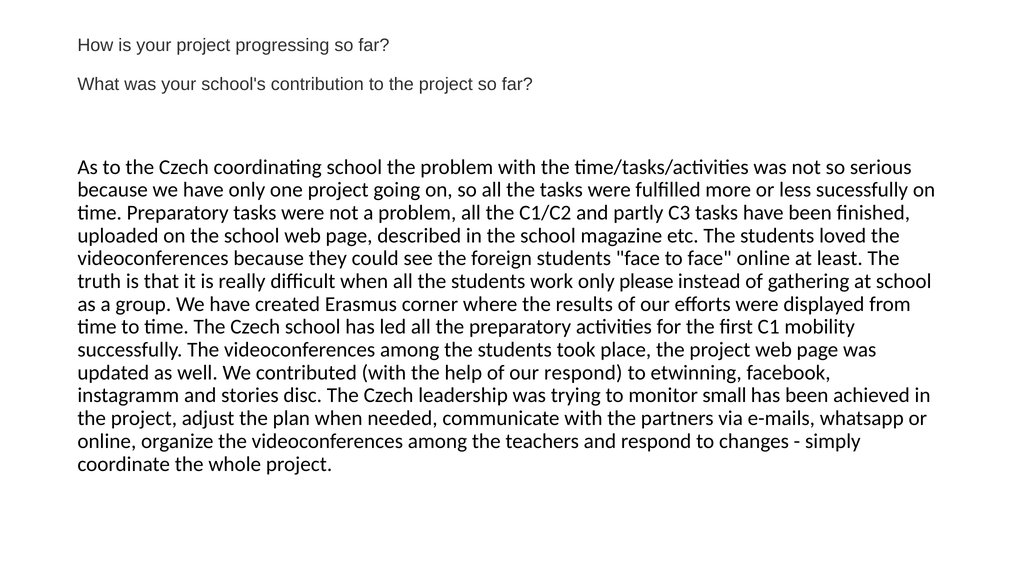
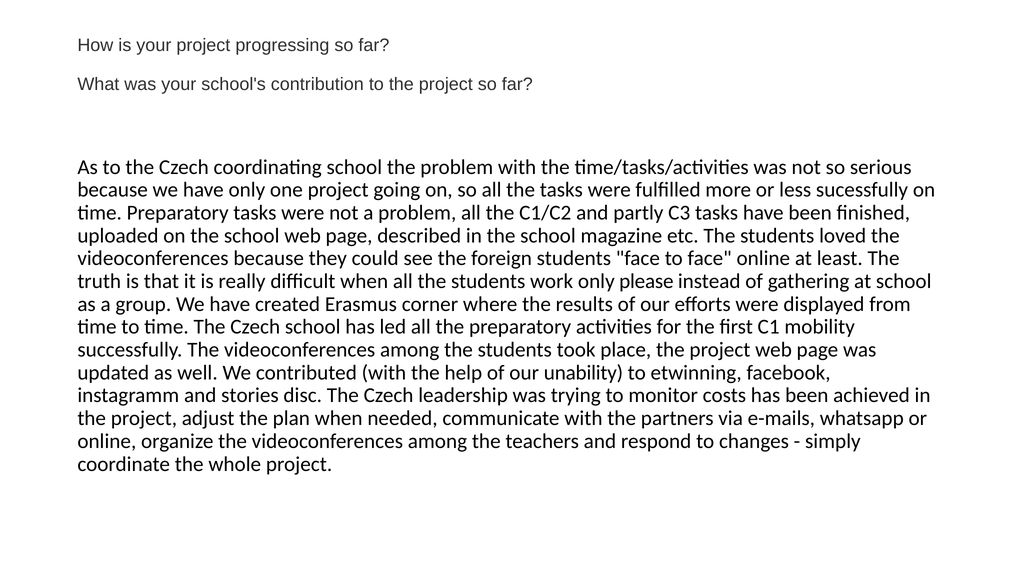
our respond: respond -> unability (583, 373)
small: small -> costs (724, 395)
